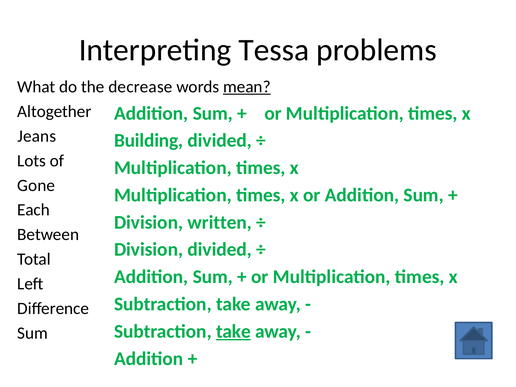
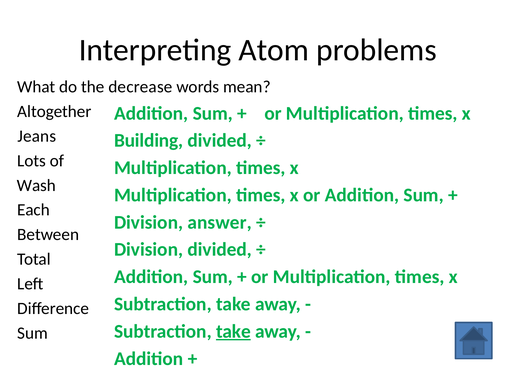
Tessa: Tessa -> Atom (274, 50)
mean underline: present -> none (247, 87)
Gone: Gone -> Wash (36, 185)
written: written -> answer (220, 222)
